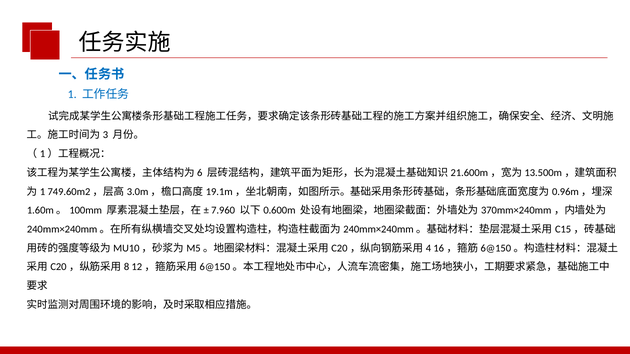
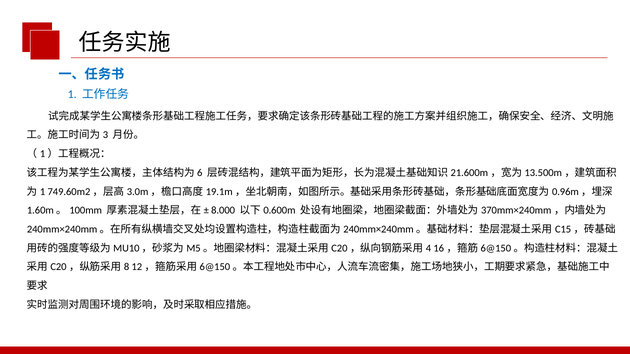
7.960: 7.960 -> 8.000 (223, 211)
